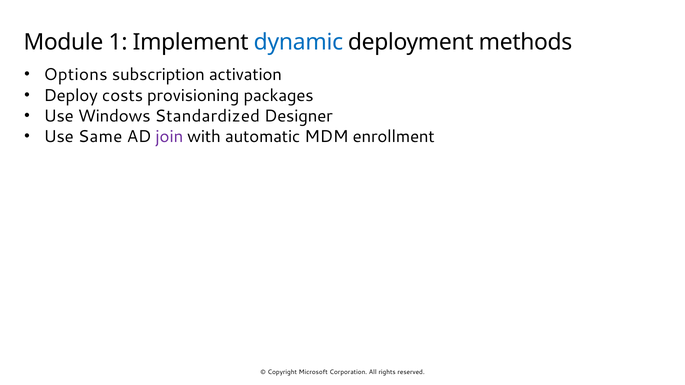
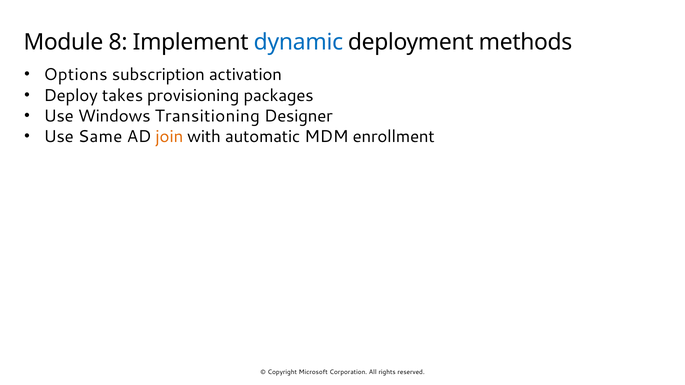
1: 1 -> 8 (118, 42)
costs: costs -> takes (123, 95)
Standardized: Standardized -> Transitioning (207, 116)
join colour: purple -> orange (169, 137)
